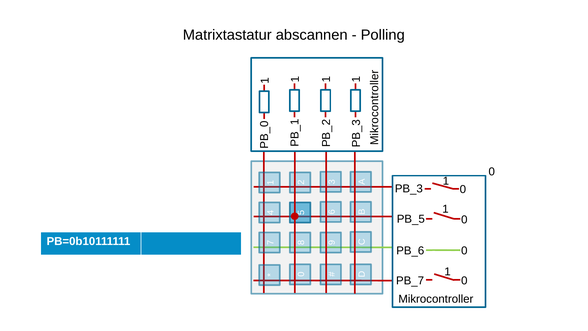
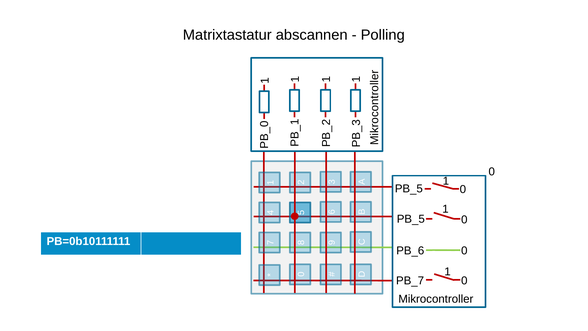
PB_3: PB_3 -> PB_5 (409, 189)
